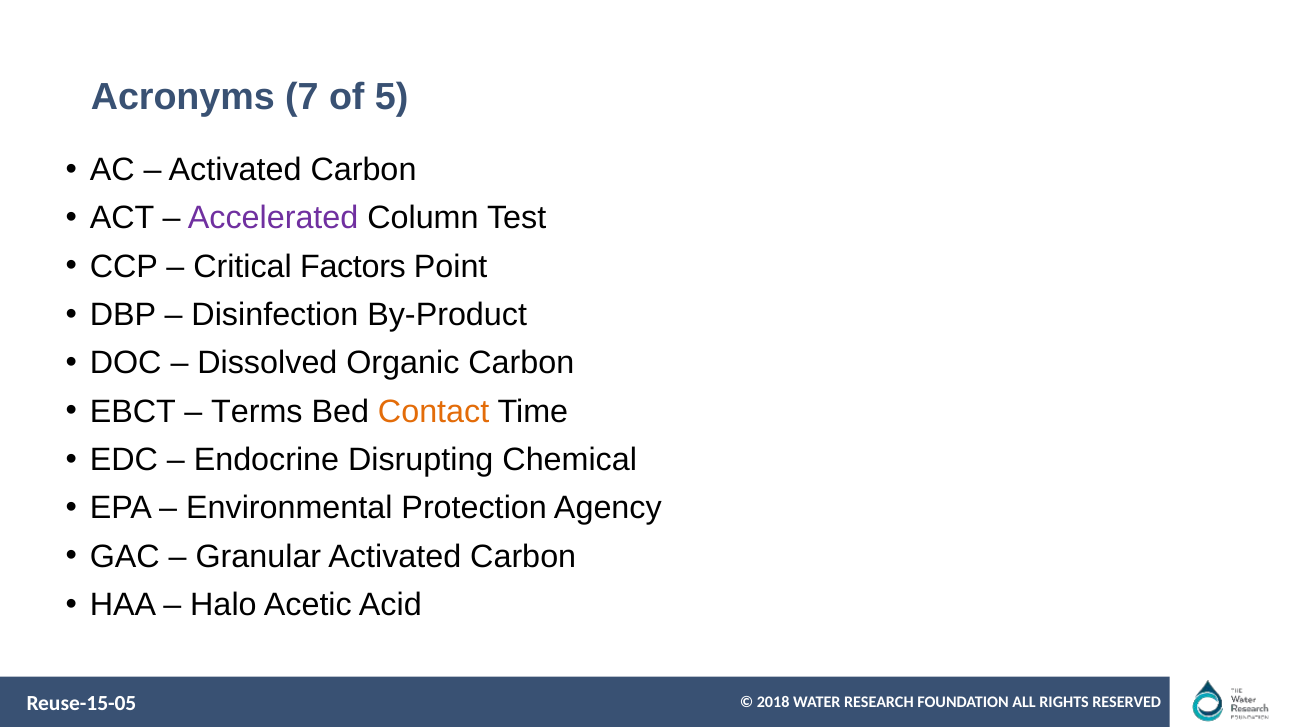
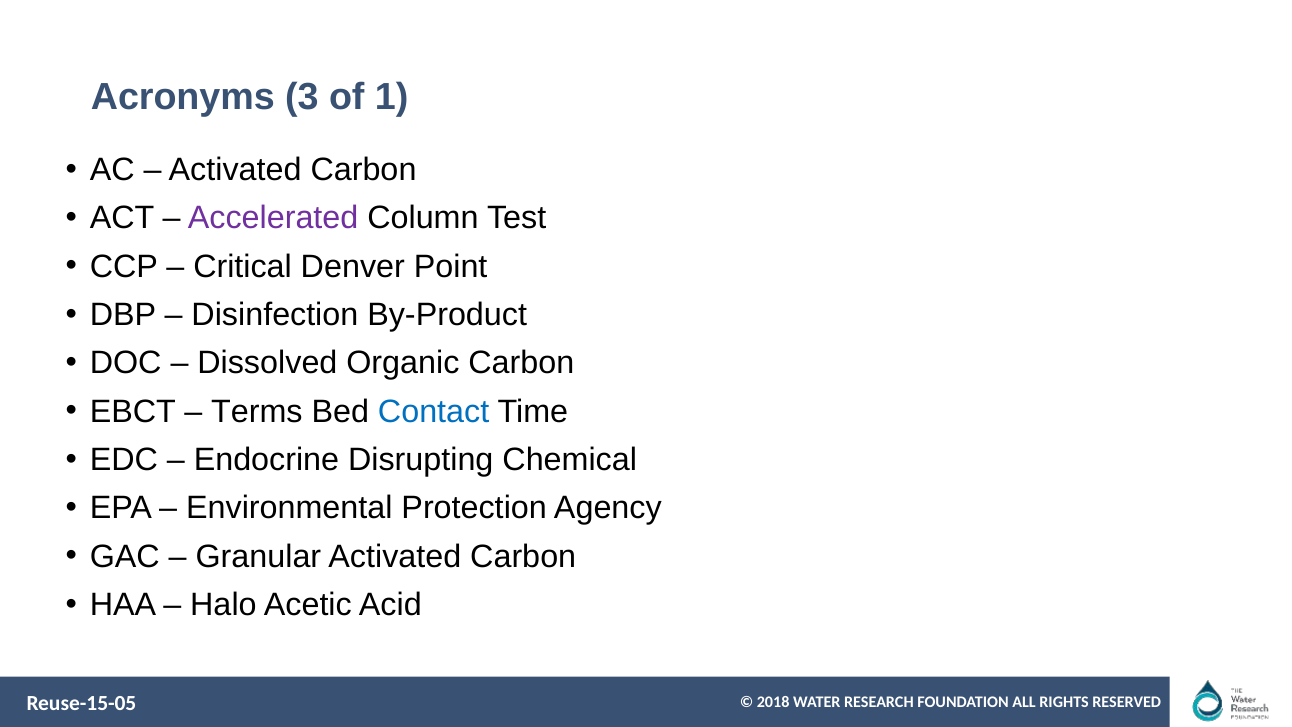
7: 7 -> 3 (302, 97)
5: 5 -> 1 (392, 97)
Factors: Factors -> Denver (353, 266)
Contact colour: orange -> blue (434, 411)
